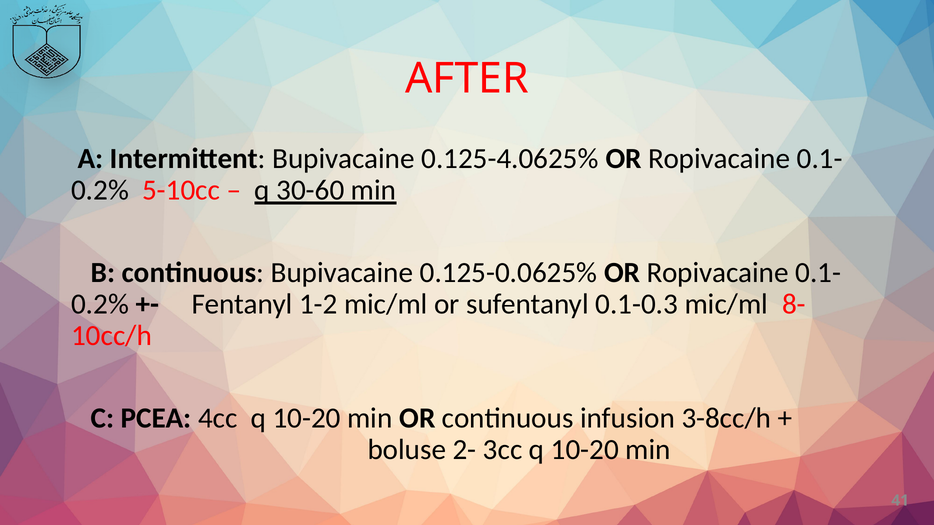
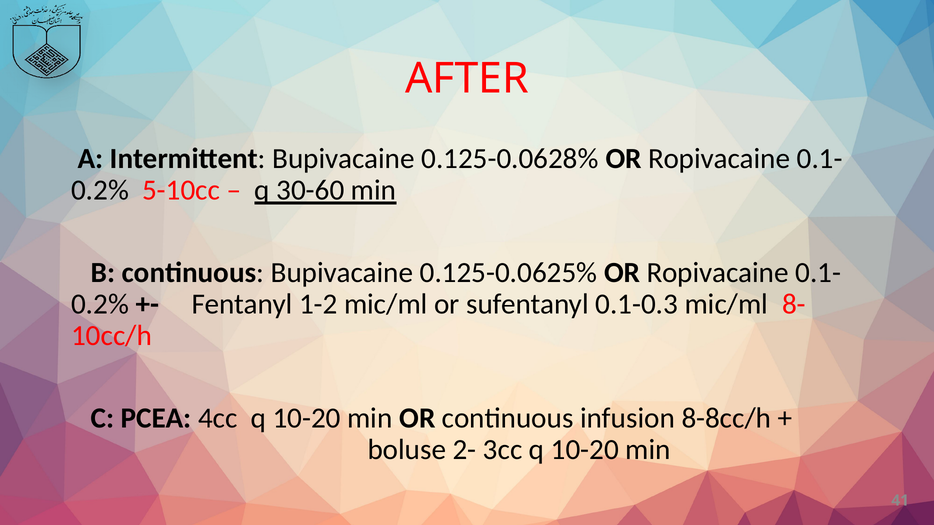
0.125-4.0625%: 0.125-4.0625% -> 0.125-0.0628% (510, 159)
3-8cc/h: 3-8cc/h -> 8-8cc/h (726, 419)
